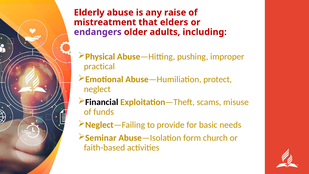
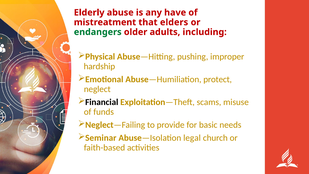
raise: raise -> have (175, 13)
endangers colour: purple -> green (98, 32)
practical: practical -> hardship (99, 66)
form: form -> legal (192, 138)
